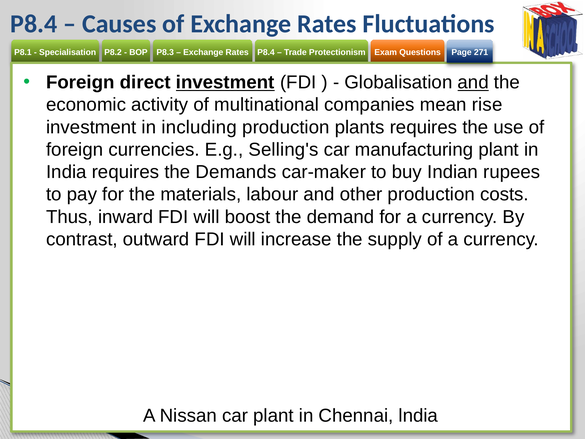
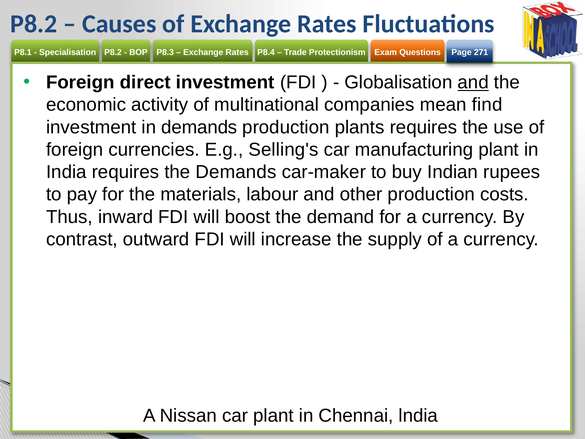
P8.4: P8.4 -> P8.2 (34, 24)
investment underline: present -> none (225, 82)
rise: rise -> find (487, 105)
in including: including -> demands (199, 127)
